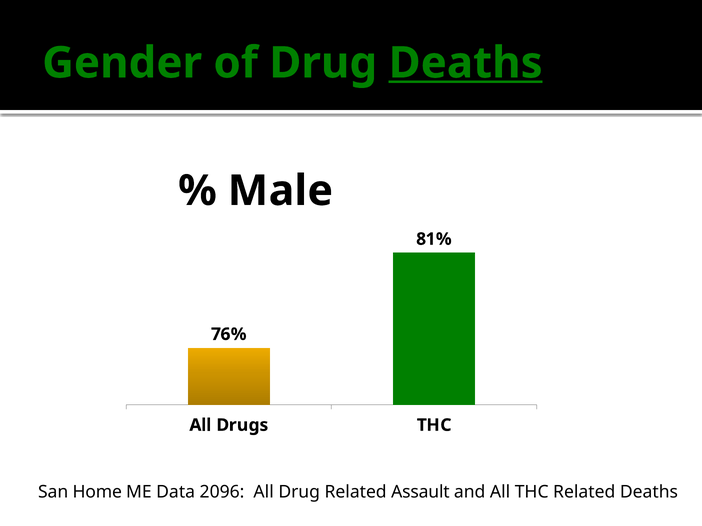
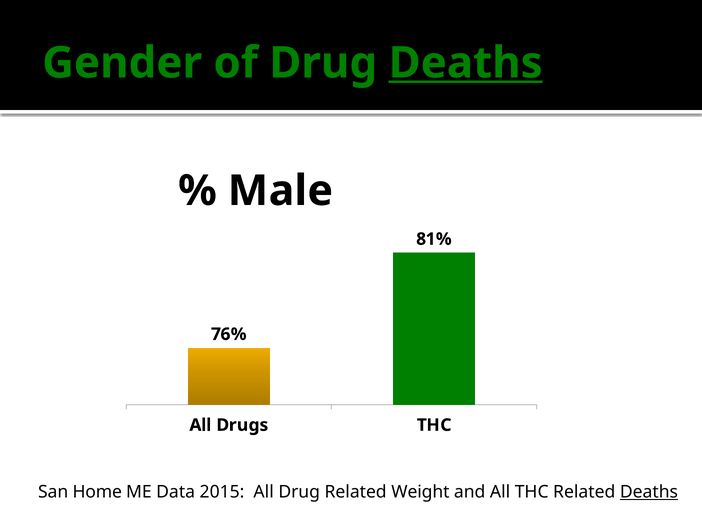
2096: 2096 -> 2015 (222, 492)
Assault: Assault -> Weight (420, 492)
Deaths underline: none -> present (649, 492)
